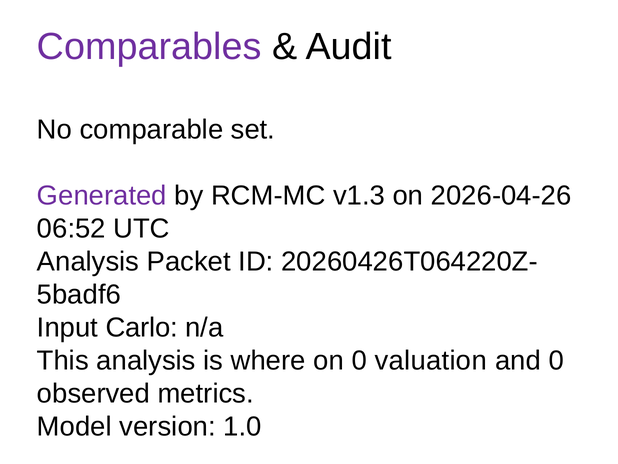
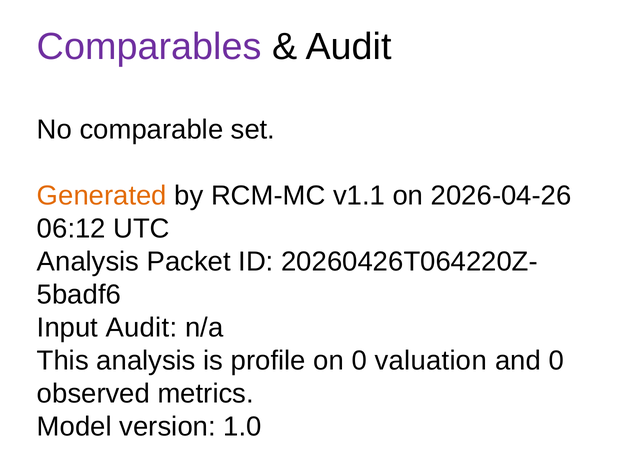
Generated colour: purple -> orange (102, 196)
v1.3: v1.3 -> v1.1 (359, 196)
06:52: 06:52 -> 06:12 (71, 229)
Input Carlo: Carlo -> Audit (141, 327)
where: where -> profile (268, 360)
